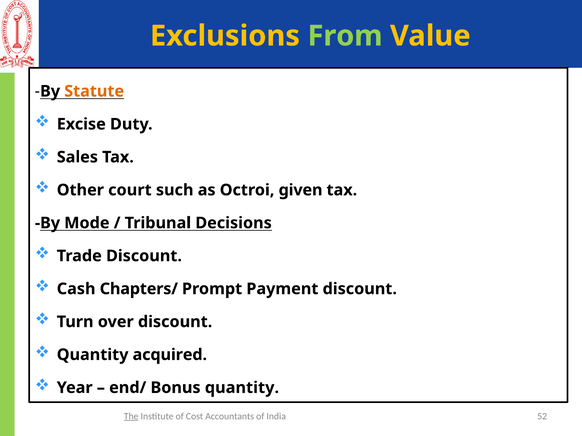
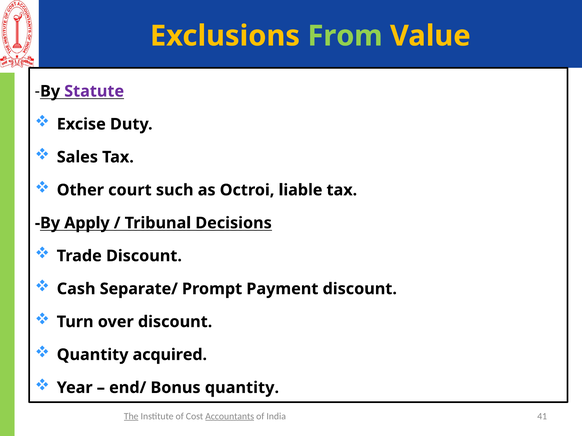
Statute colour: orange -> purple (94, 91)
given: given -> liable (301, 190)
Mode: Mode -> Apply (87, 223)
Chapters/: Chapters/ -> Separate/ (139, 289)
Accountants underline: none -> present (230, 417)
52: 52 -> 41 (542, 417)
